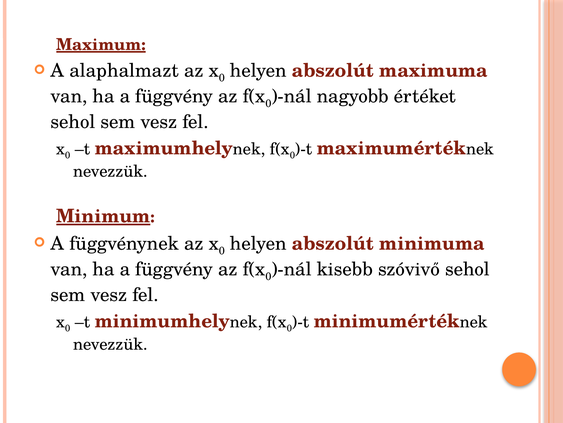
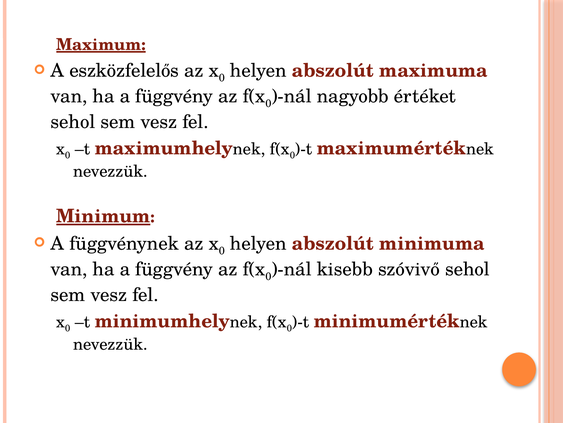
alaphalmazt: alaphalmazt -> eszközfelelős (124, 71)
